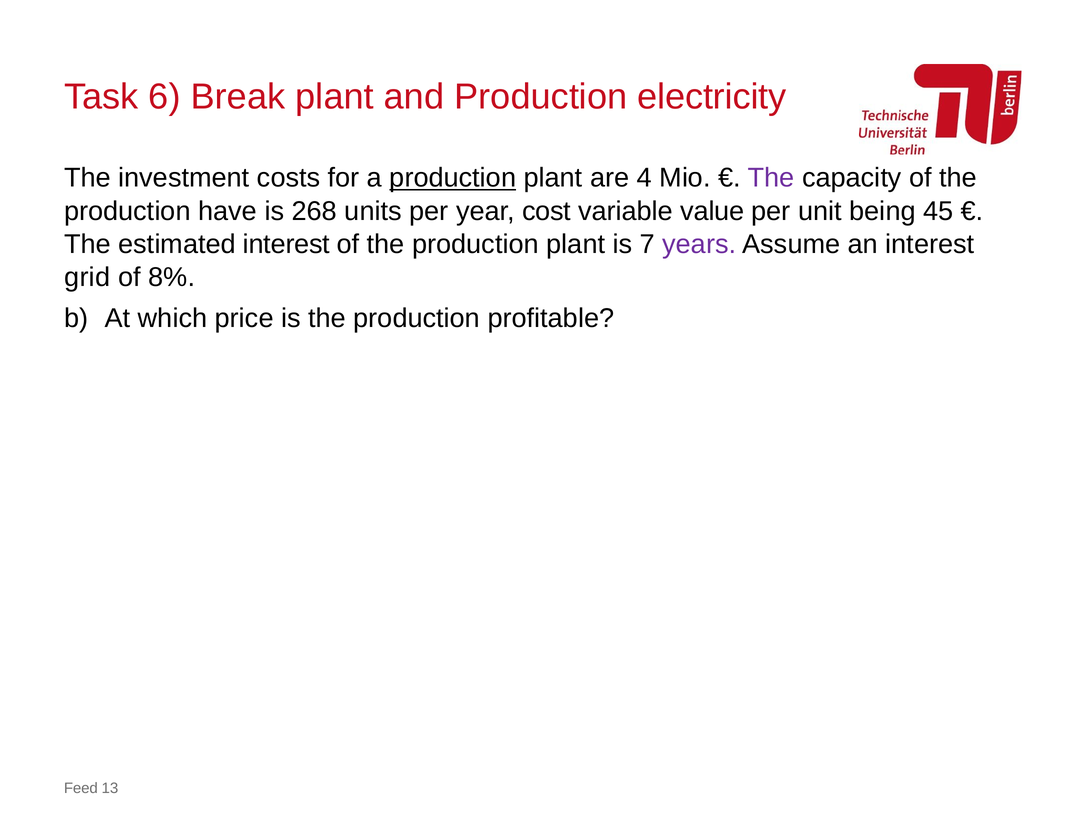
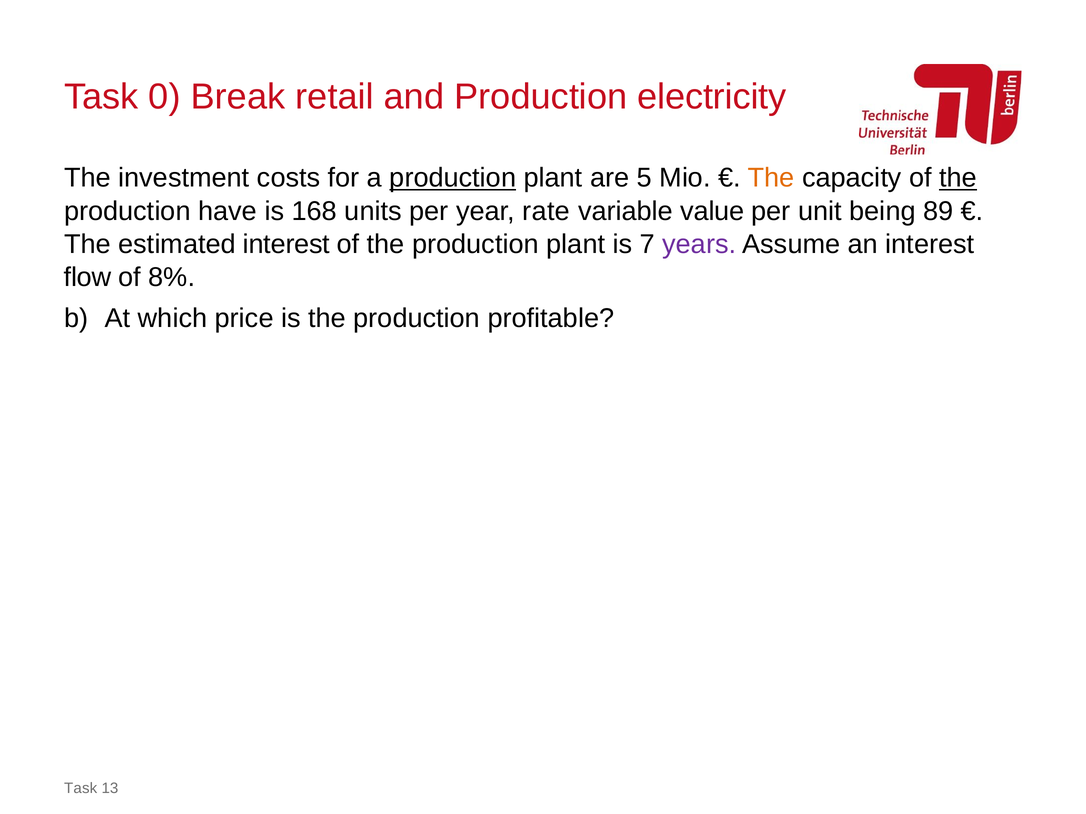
6: 6 -> 0 (165, 97)
Break plant: plant -> retail (335, 97)
4: 4 -> 5 (644, 178)
The colour: purple -> orange (771, 178)
the underline: none -> present (958, 178)
268: 268 -> 168 (314, 211)
cost: cost -> rate (546, 211)
45: 45 -> 89 (938, 211)
grid: grid -> flow (88, 278)
Feed: Feed -> Task (81, 789)
